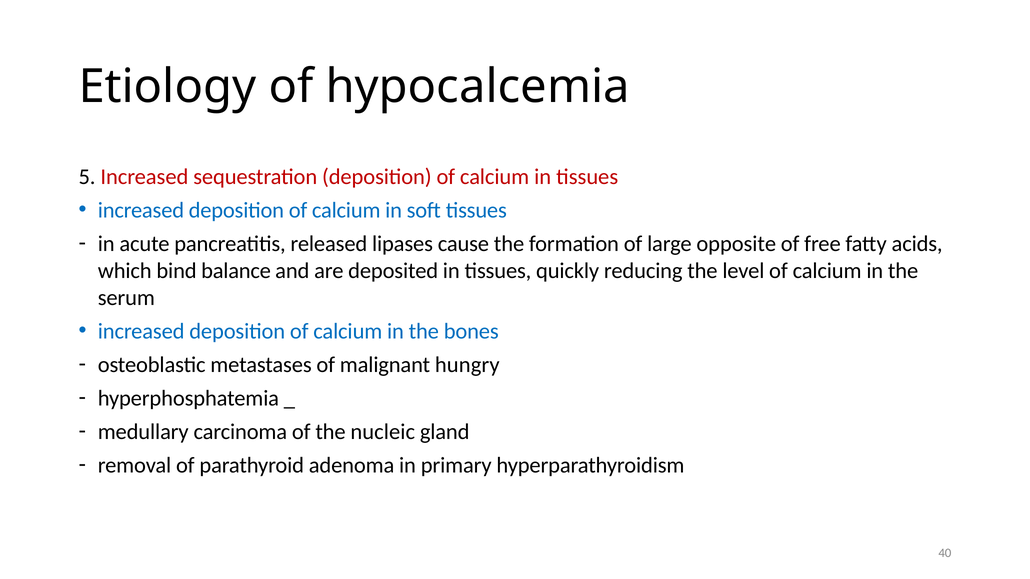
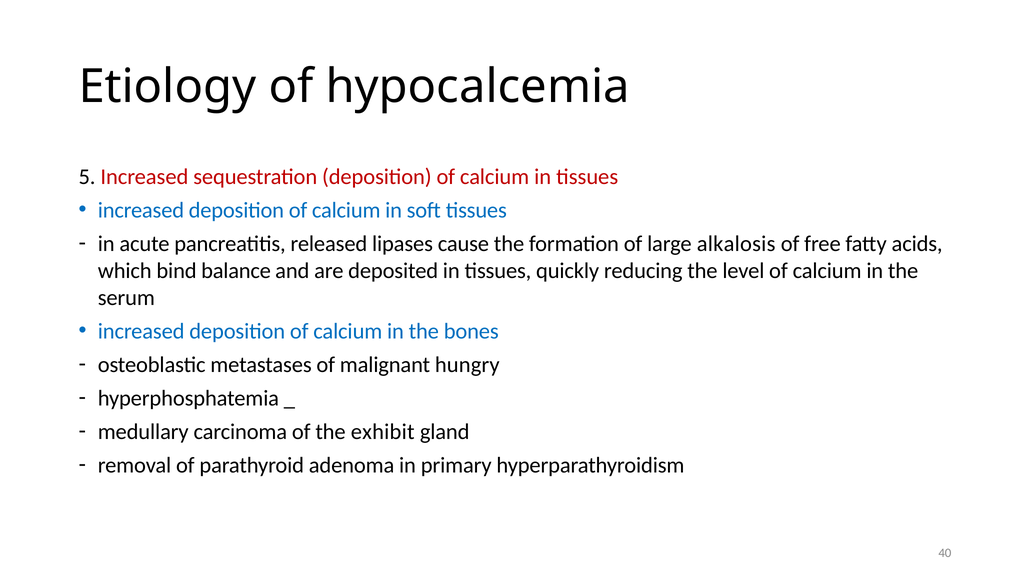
opposite: opposite -> alkalosis (736, 244)
nucleic: nucleic -> exhibit (383, 432)
